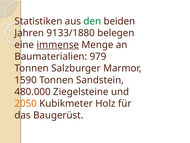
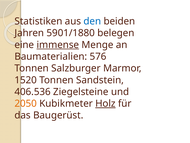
den colour: green -> blue (92, 21)
9133/1880: 9133/1880 -> 5901/1880 (71, 33)
979: 979 -> 576 (98, 56)
1590: 1590 -> 1520 (26, 80)
480.000: 480.000 -> 406.536 (33, 91)
Holz underline: none -> present (105, 103)
